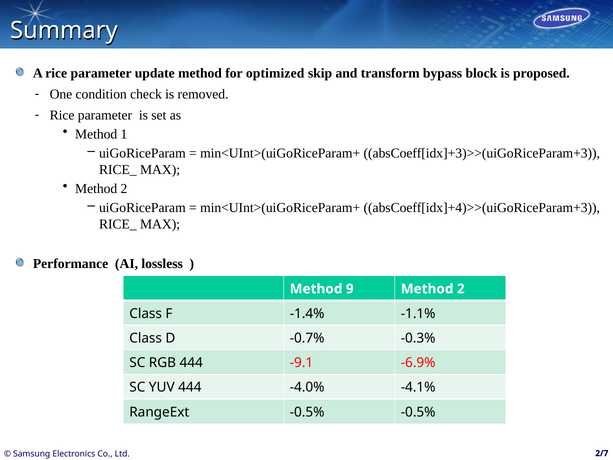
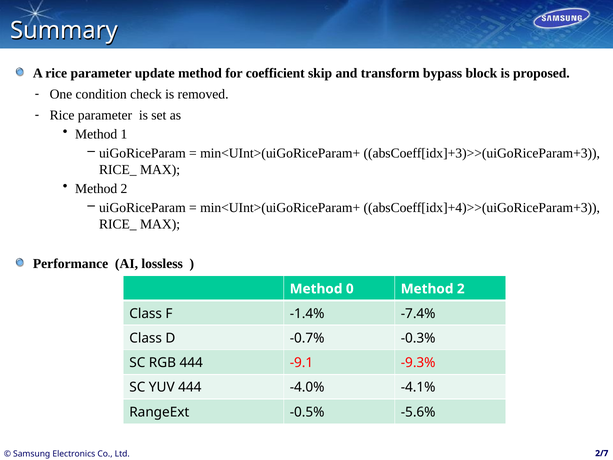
optimized: optimized -> coefficient (275, 73)
9: 9 -> 0 (350, 289)
-1.1%: -1.1% -> -7.4% (418, 313)
-6.9%: -6.9% -> -9.3% (418, 363)
-0.5% -0.5%: -0.5% -> -5.6% (418, 412)
